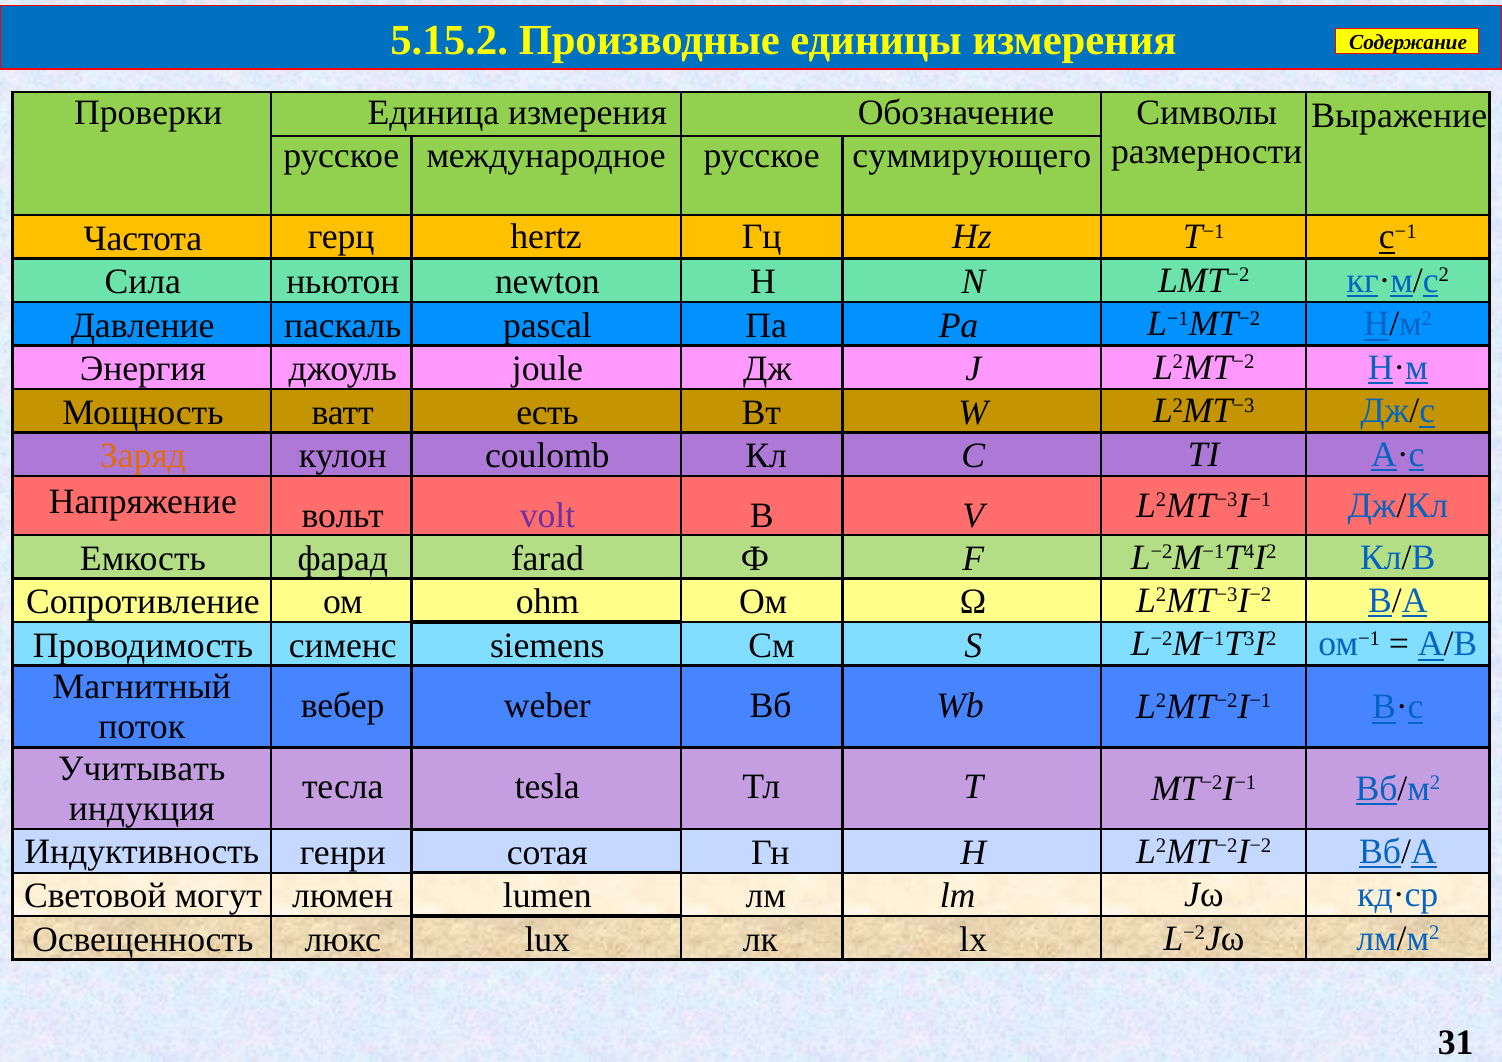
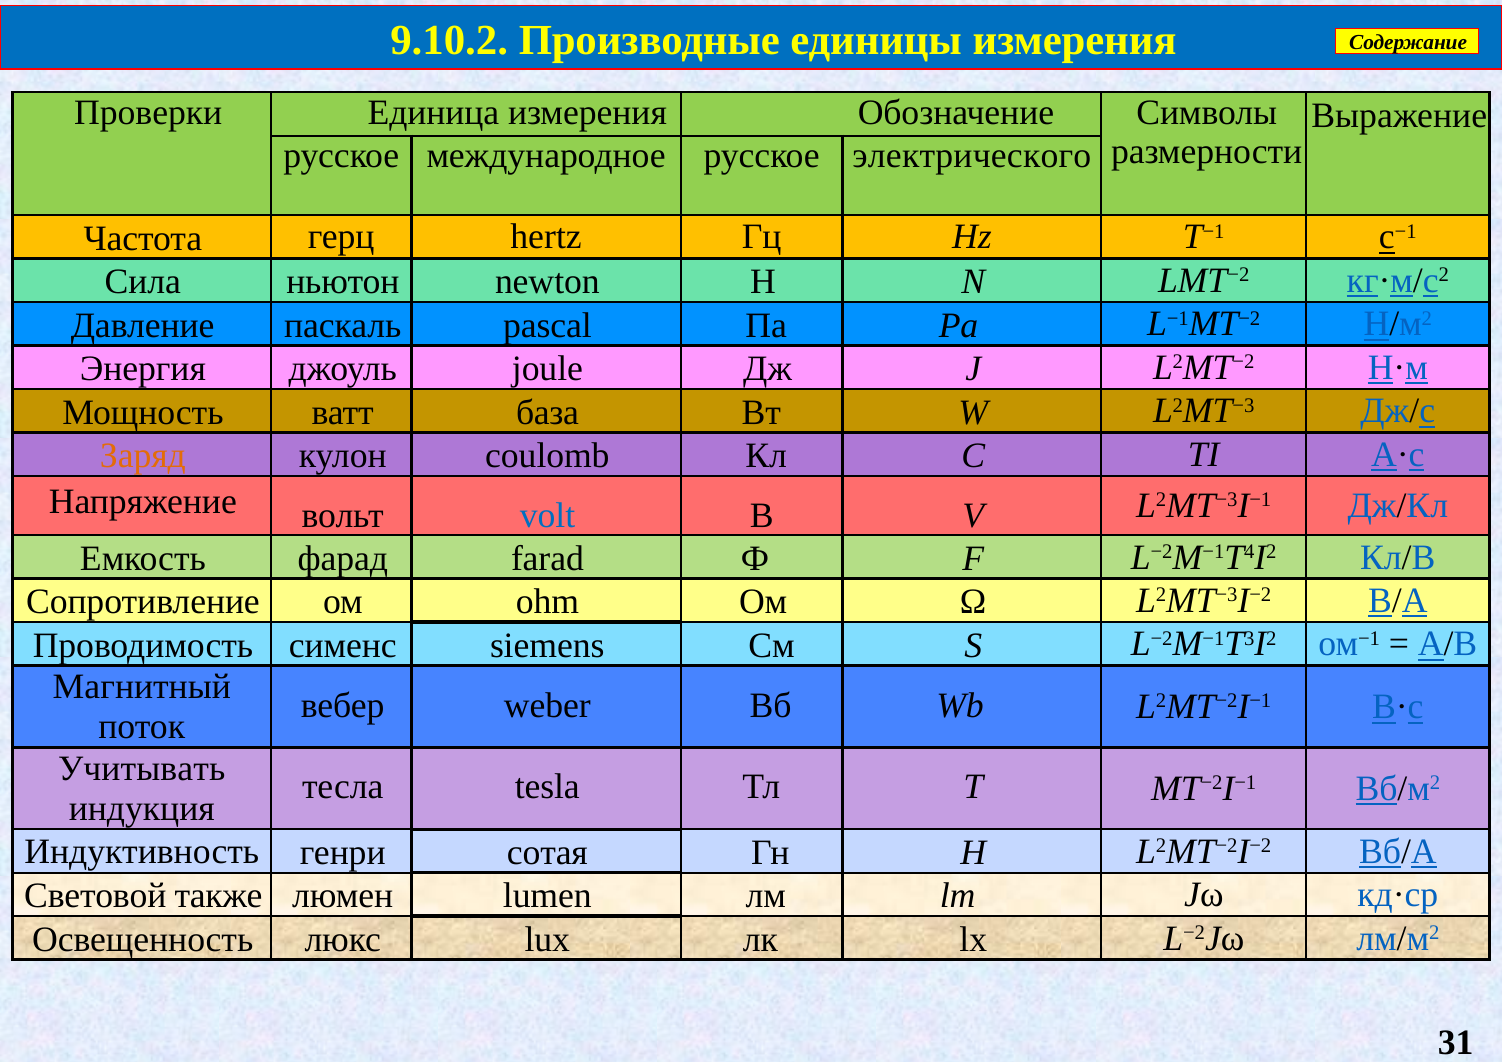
5.15.2: 5.15.2 -> 9.10.2 (449, 40)
суммирующего: суммирующего -> электрического (972, 156)
есть: есть -> база (548, 412)
volt colour: purple -> blue (548, 516)
могут: могут -> также (219, 896)
